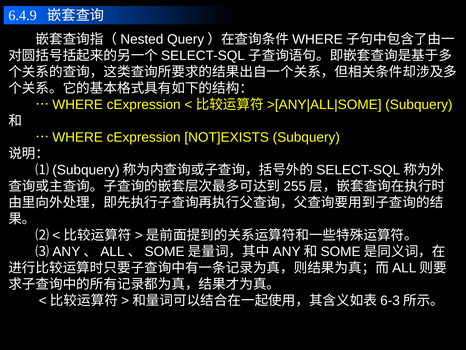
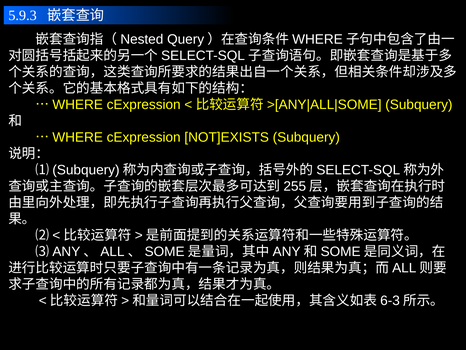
6.4.9: 6.4.9 -> 5.9.3 (23, 16)
